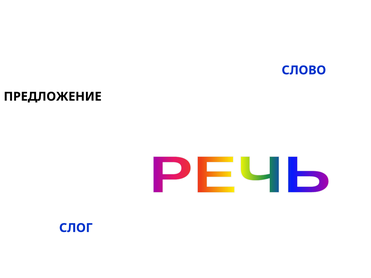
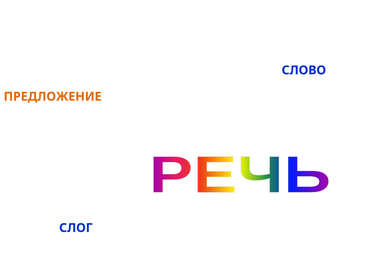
ПРЕДЛОЖЕНИЕ colour: black -> orange (53, 97)
